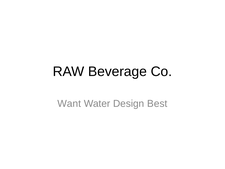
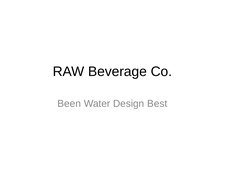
Want: Want -> Been (69, 103)
